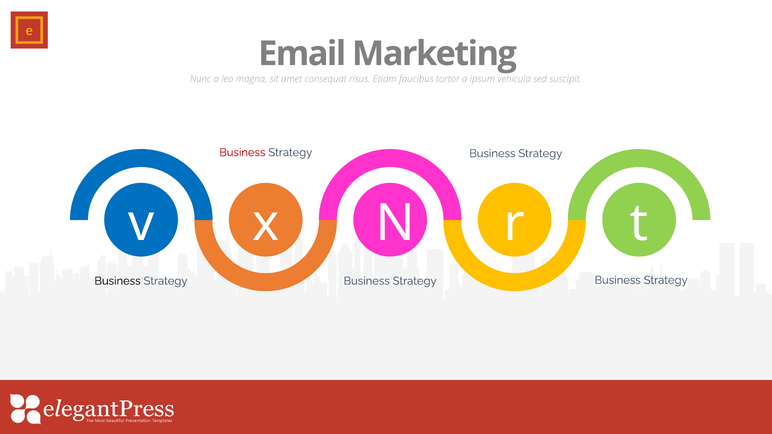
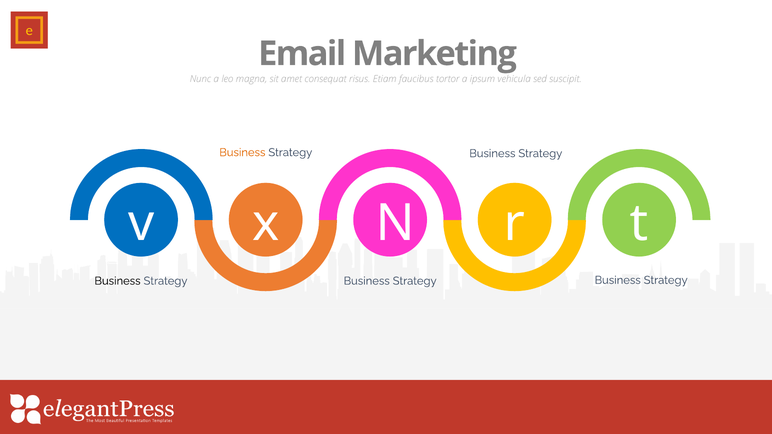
Business colour: red -> orange (242, 152)
